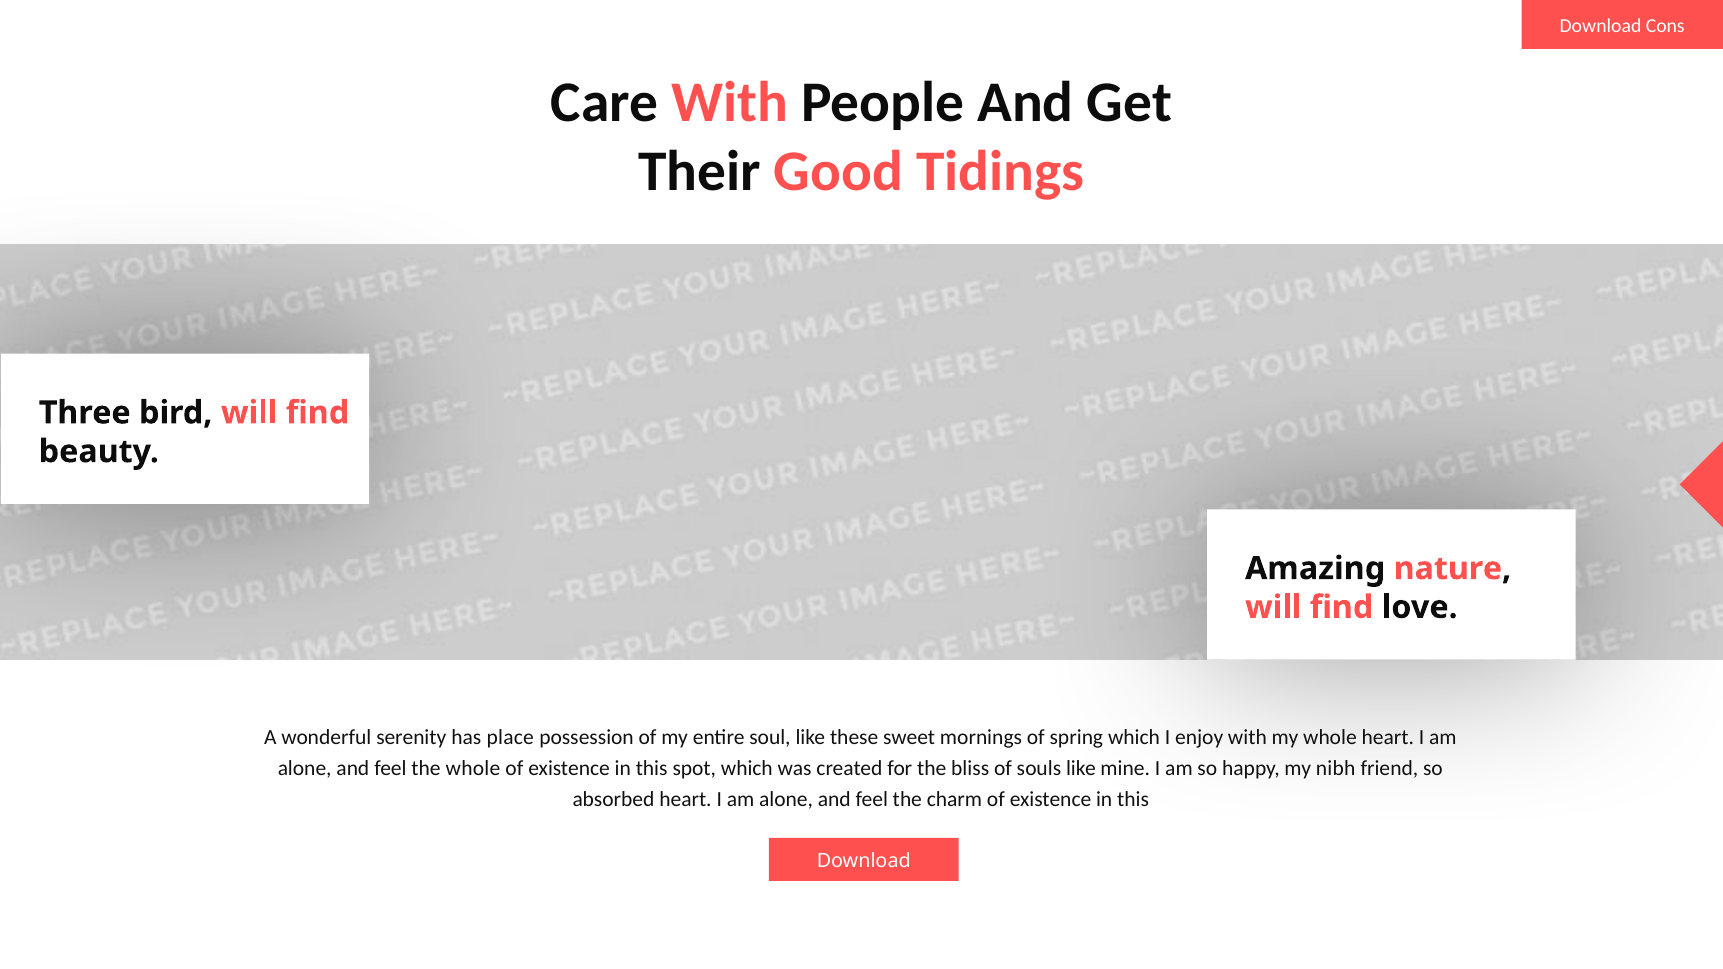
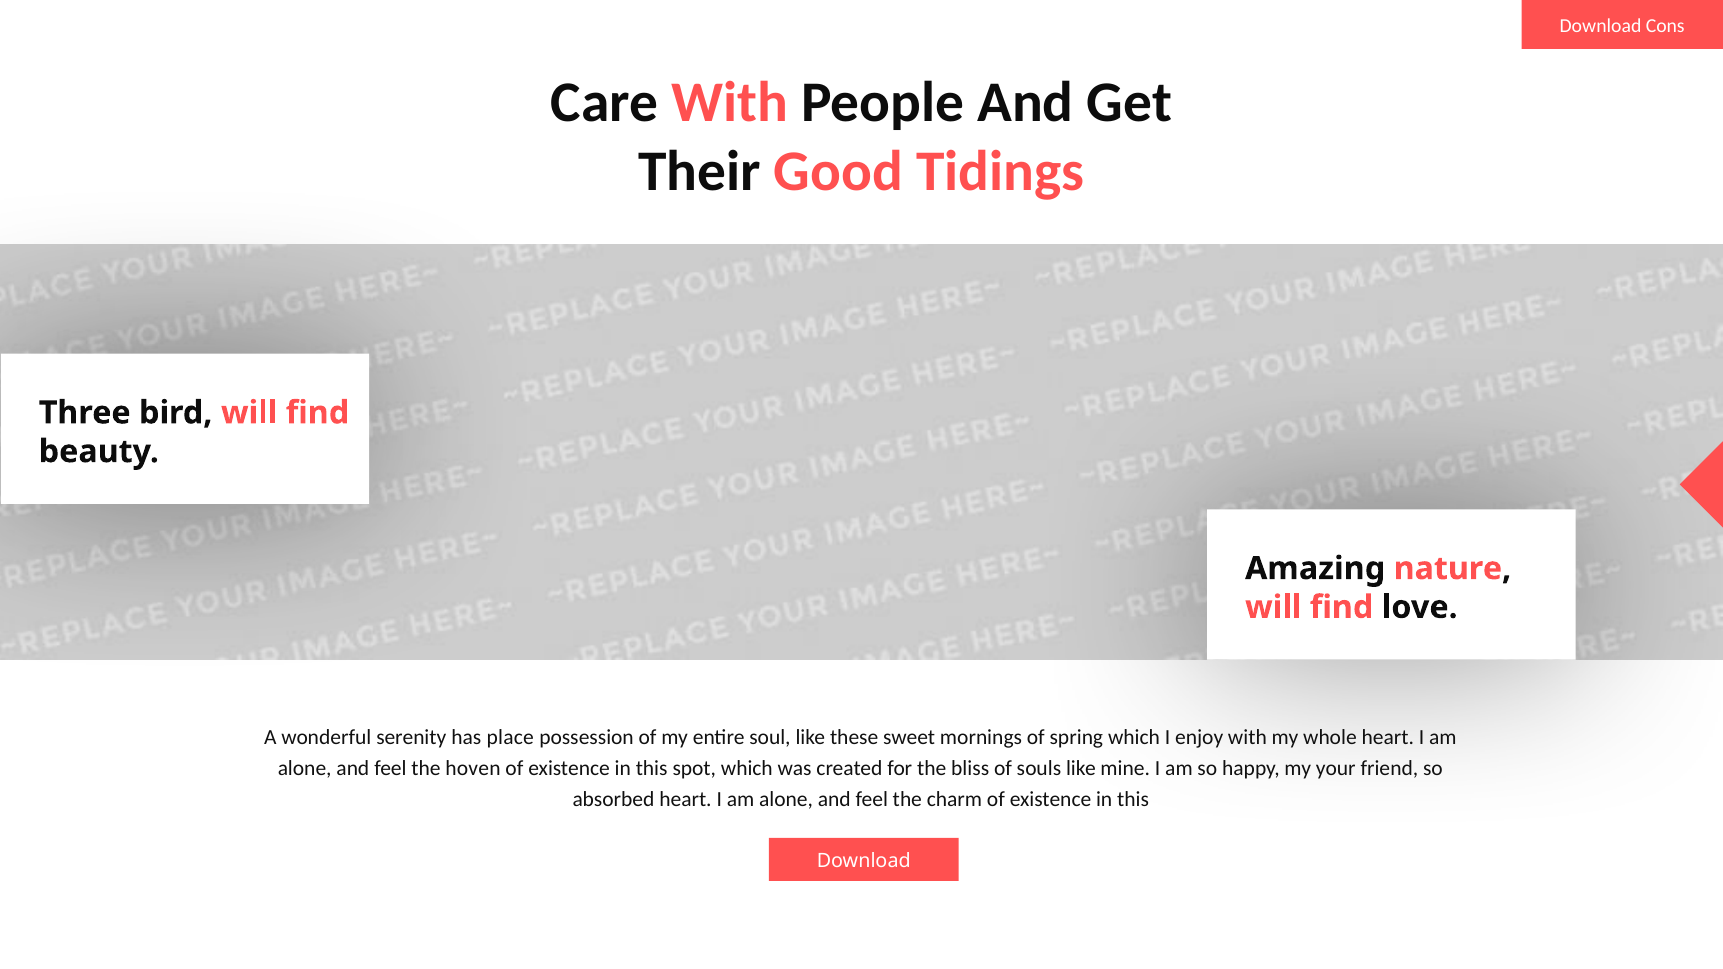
the whole: whole -> hoven (473, 768)
nibh: nibh -> your (1336, 768)
